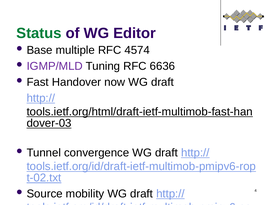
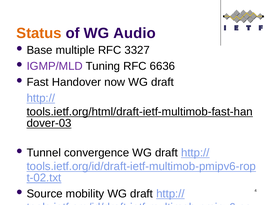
Status colour: green -> orange (39, 33)
Editor: Editor -> Audio (134, 33)
4574: 4574 -> 3327 (137, 50)
